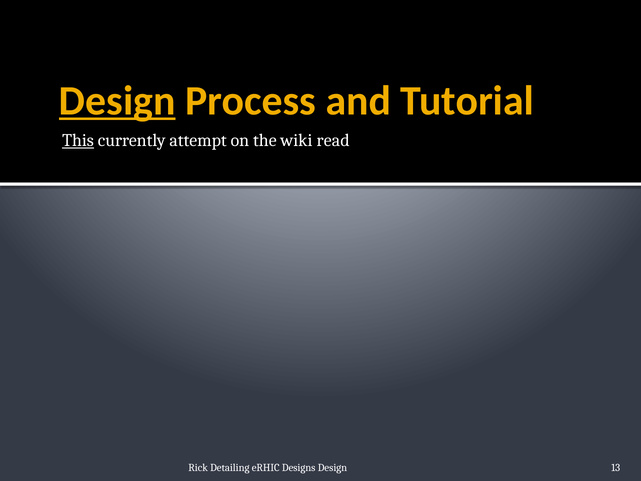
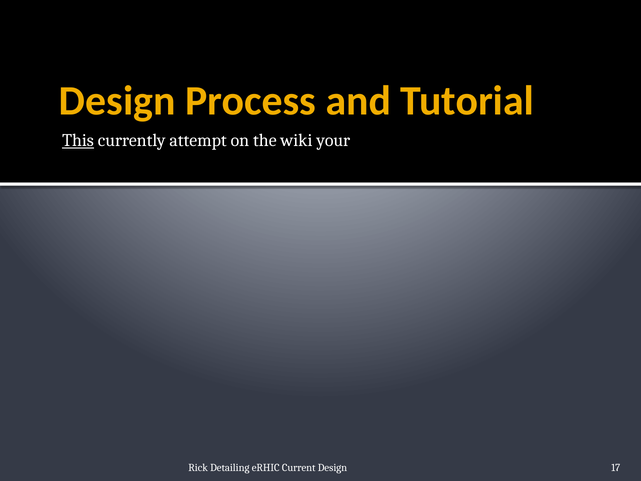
Design underline: present -> none (117, 101)
read: read -> your (333, 140)
Designs: Designs -> Current (299, 468)
13: 13 -> 17 (616, 468)
